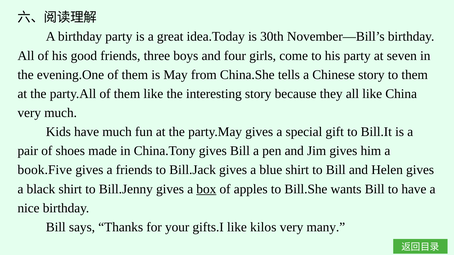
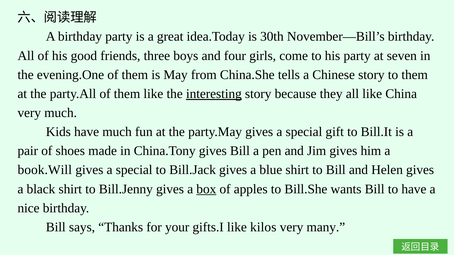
interesting underline: none -> present (214, 94)
book.Five: book.Five -> book.Will (45, 170)
friends: friends -> special (134, 170)
